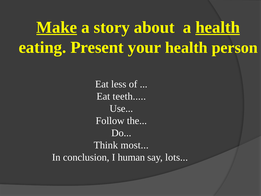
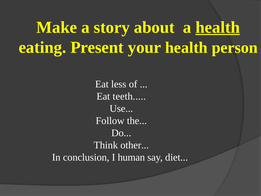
Make underline: present -> none (57, 27)
most: most -> other (135, 145)
lots: lots -> diet (177, 157)
